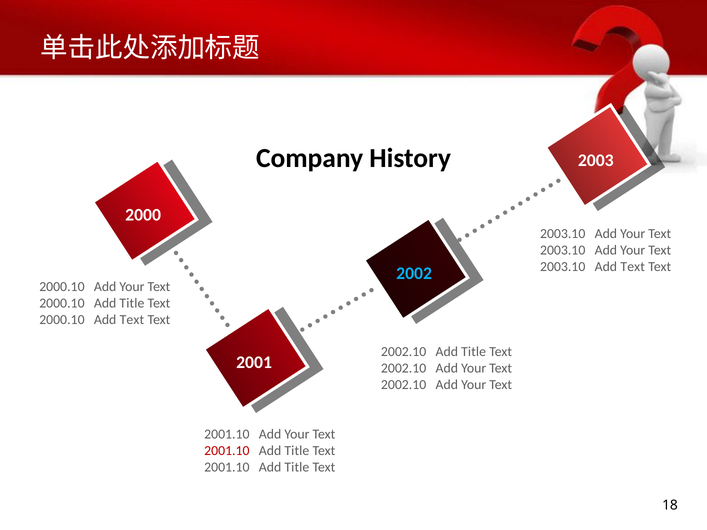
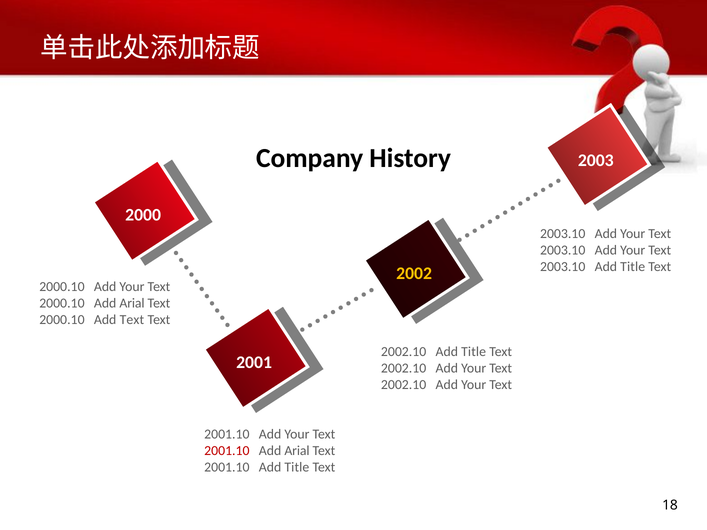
2003.10 Add Text: Text -> Title (633, 267)
2002 colour: light blue -> yellow (414, 273)
2000.10 Add Title: Title -> Arial (132, 304)
Title: Title -> Arial (297, 451)
